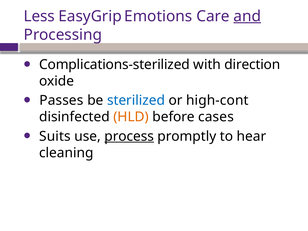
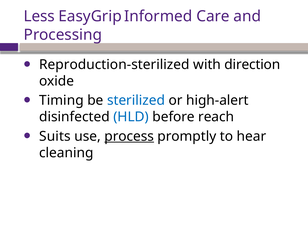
Emotions: Emotions -> Informed (158, 16)
and underline: present -> none (247, 16)
Complications-sterilized: Complications-sterilized -> Reproduction-sterilized (114, 65)
Passes: Passes -> Timing (61, 100)
high-cont: high-cont -> high-alert (217, 100)
HLD colour: orange -> blue (131, 117)
cases: cases -> reach (216, 117)
